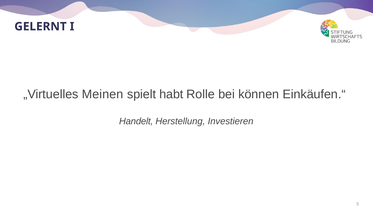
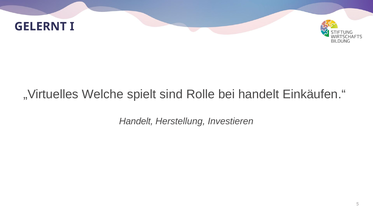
Meinen: Meinen -> Welche (103, 94)
habt: habt -> sind (171, 94)
bei können: können -> handelt (259, 94)
